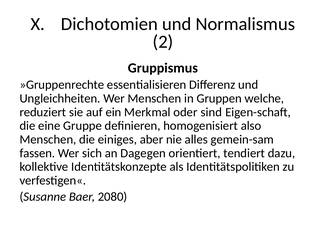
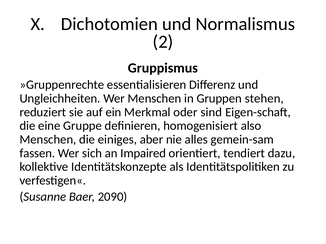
welche: welche -> stehen (264, 99)
Dagegen: Dagegen -> Impaired (143, 153)
2080: 2080 -> 2090 (113, 197)
